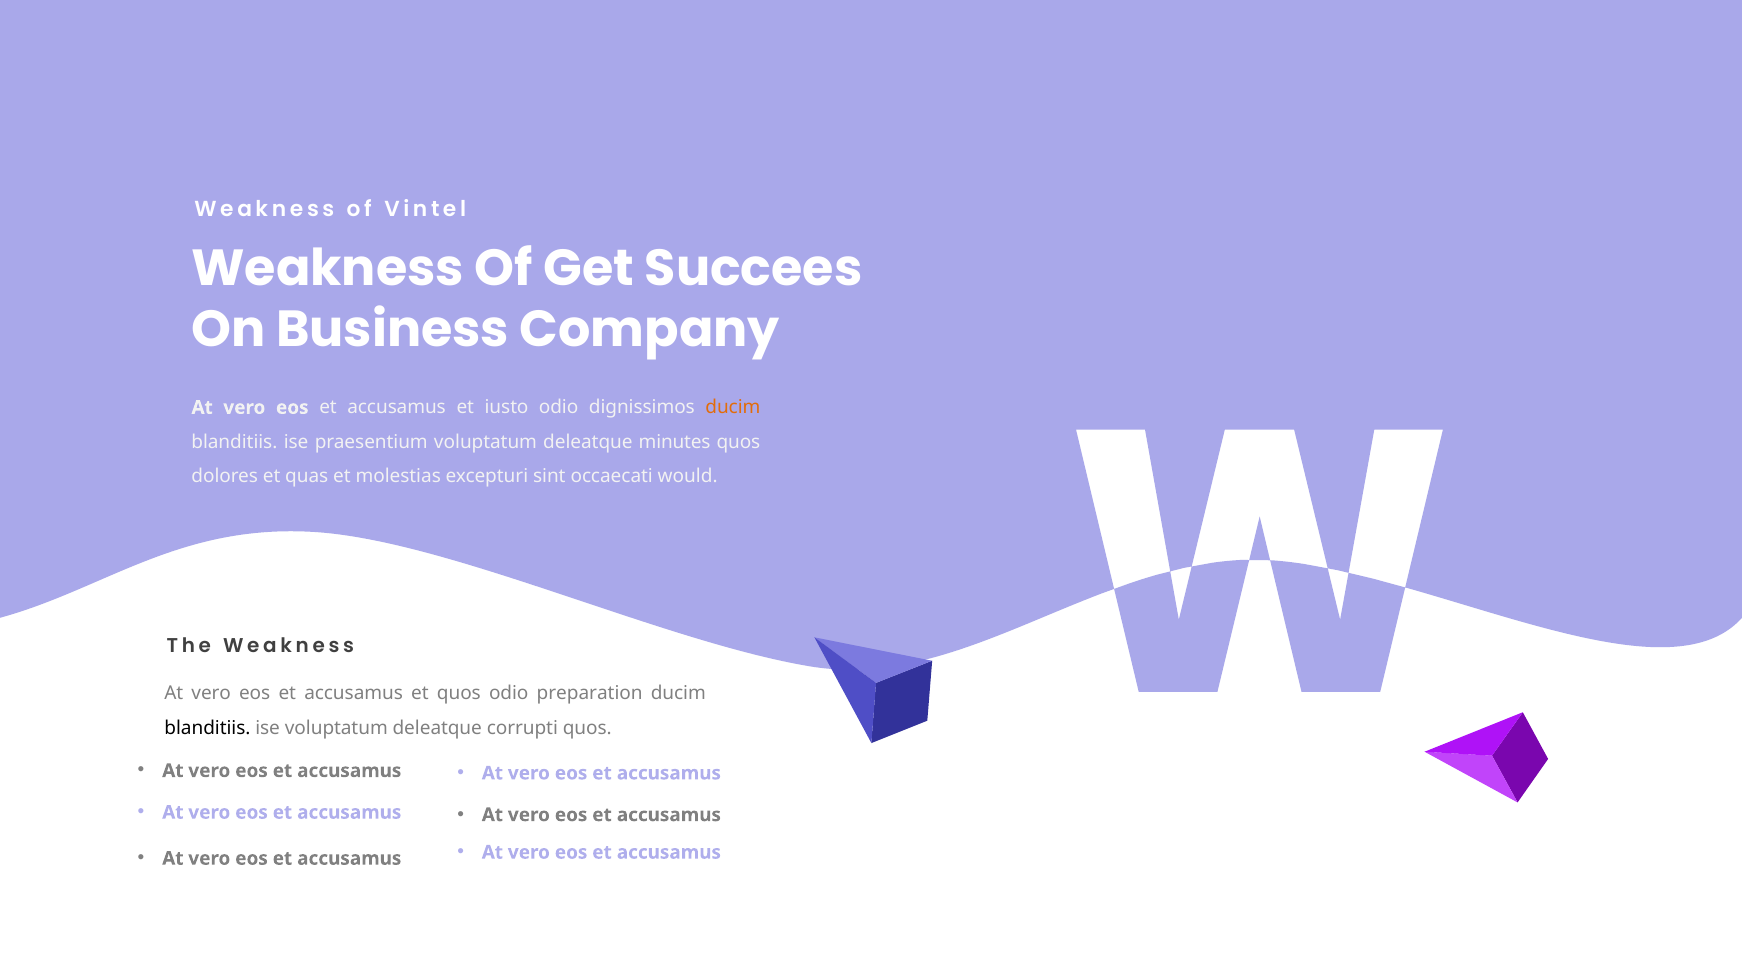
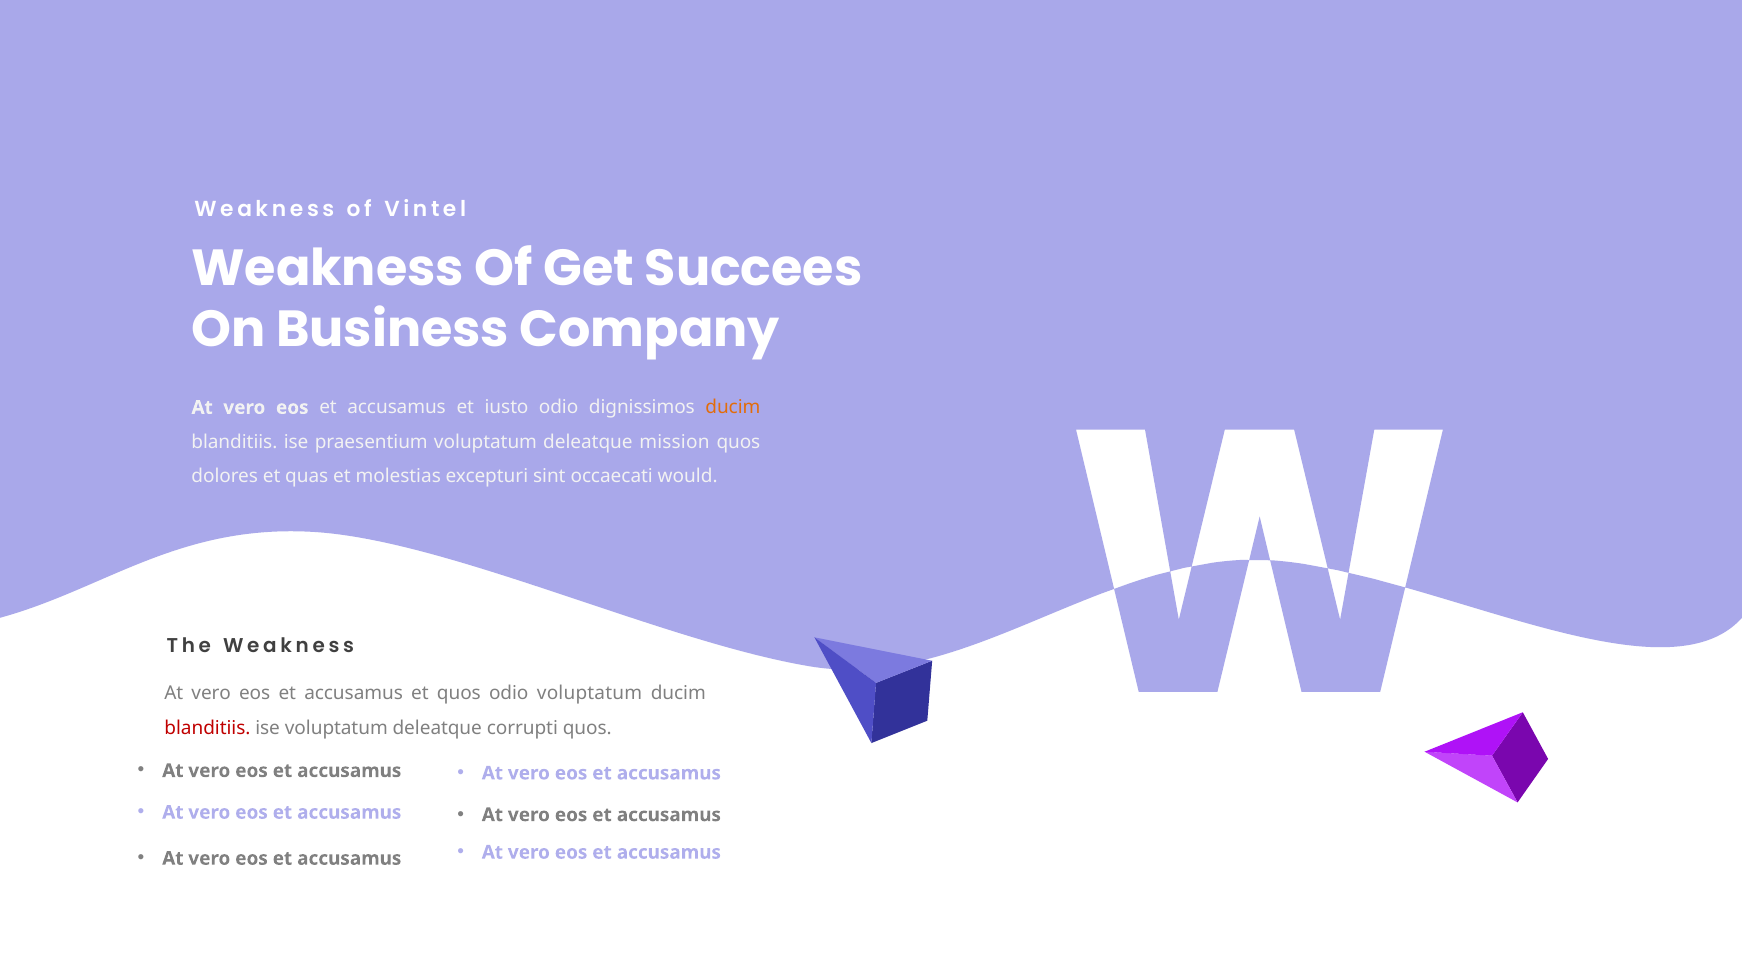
minutes: minutes -> mission (674, 442)
odio preparation: preparation -> voluptatum (590, 694)
blanditiis colour: black -> red (207, 728)
